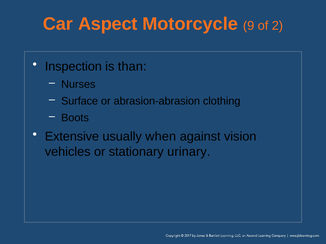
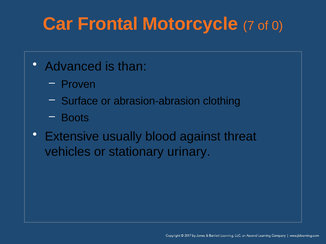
Aspect: Aspect -> Frontal (108, 24)
9: 9 -> 7 (249, 26)
2: 2 -> 0 (277, 26)
Inspection: Inspection -> Advanced (73, 67)
Nurses: Nurses -> Proven (78, 84)
when: when -> blood (161, 137)
vision: vision -> threat (240, 137)
